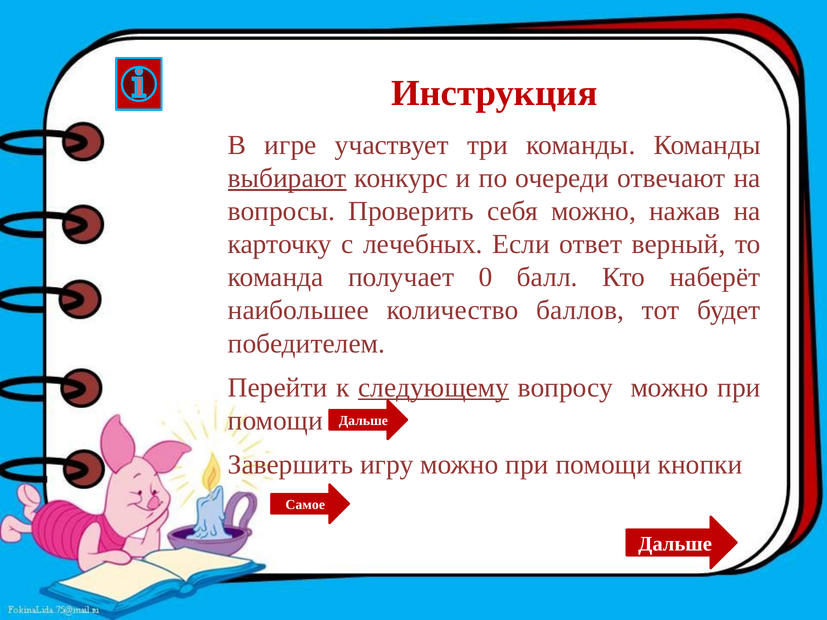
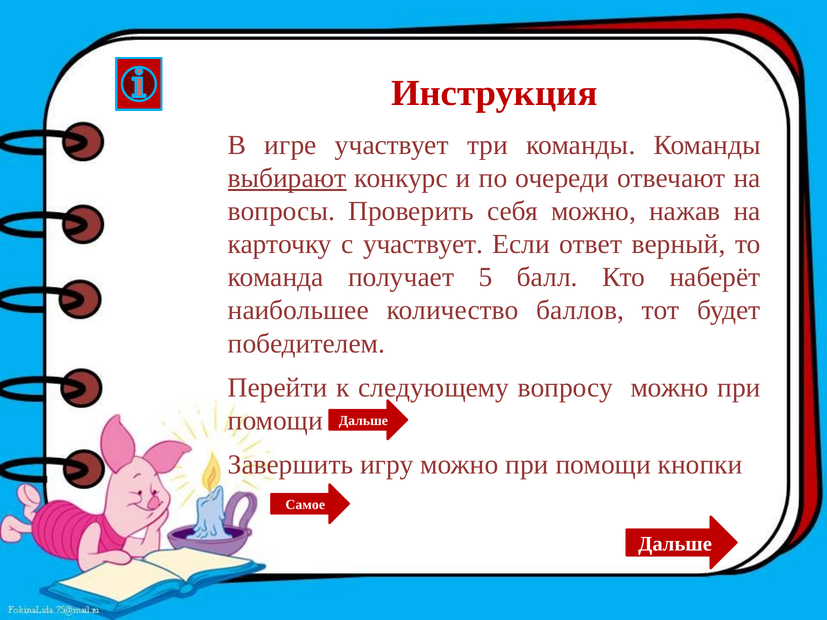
с лечебных: лечебных -> участвует (423, 244)
0: 0 -> 5 (486, 277)
следующему underline: present -> none (434, 388)
